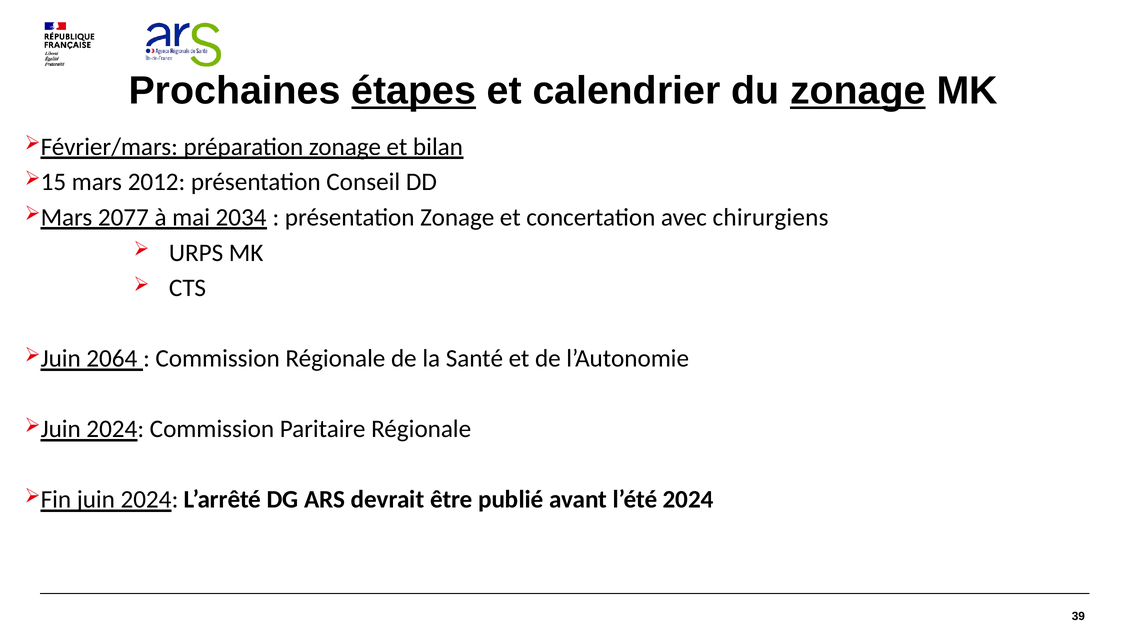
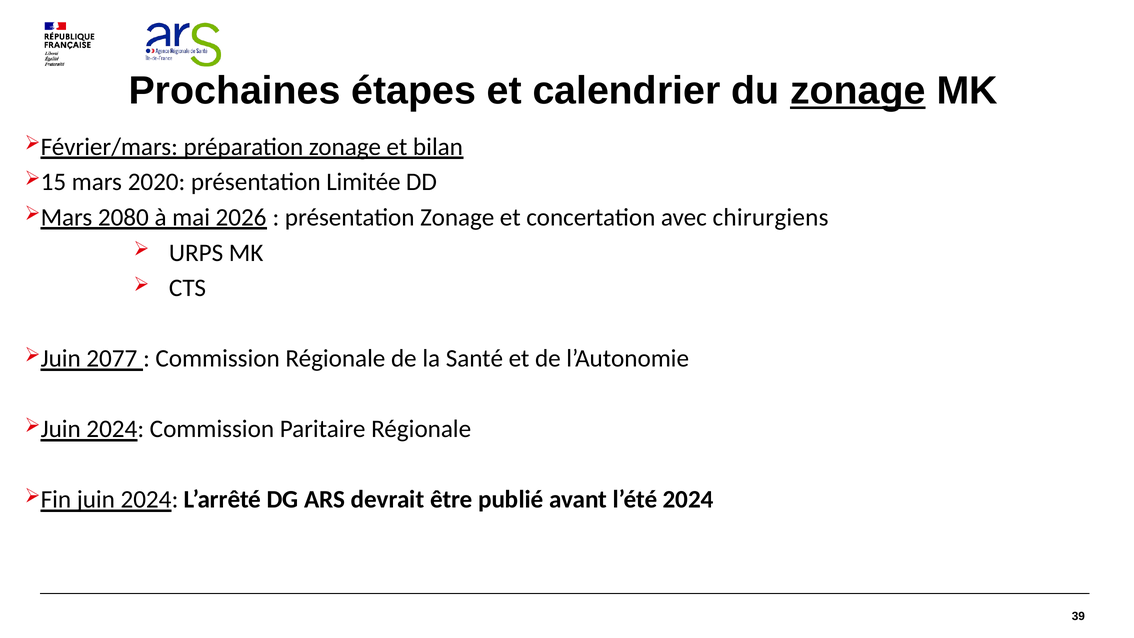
étapes underline: present -> none (414, 91)
2012: 2012 -> 2020 (157, 182)
Conseil: Conseil -> Limitée (363, 182)
2077: 2077 -> 2080 (123, 217)
2034: 2034 -> 2026 (241, 217)
2064: 2064 -> 2077 (112, 358)
